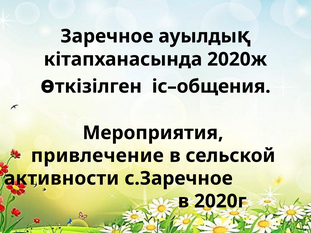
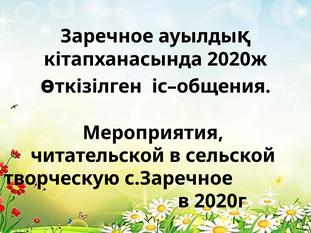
привлечение: привлечение -> читательской (97, 156)
активности: активности -> творческую (62, 179)
